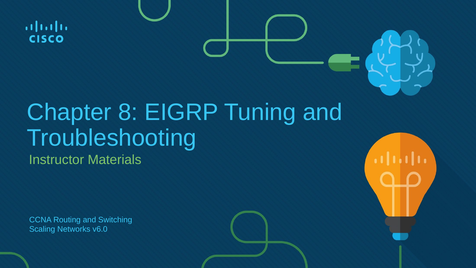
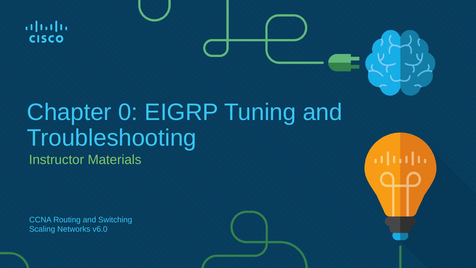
8: 8 -> 0 (128, 112)
